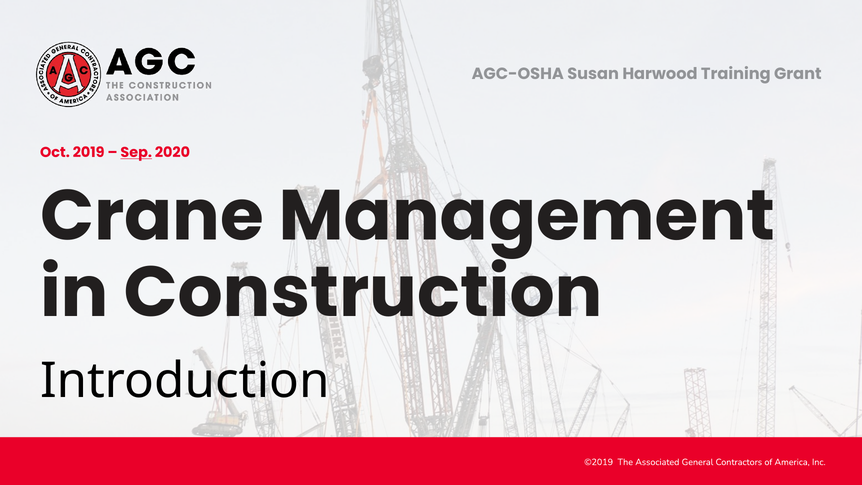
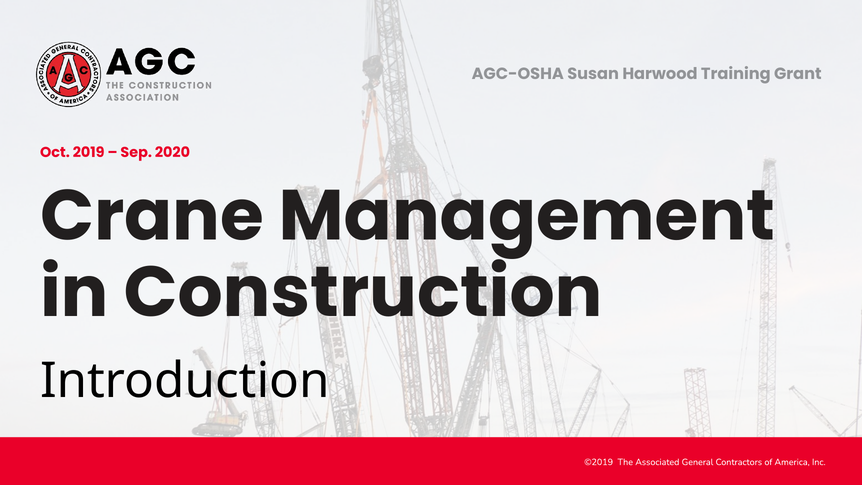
Sep underline: present -> none (136, 153)
